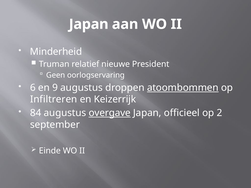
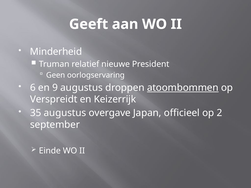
Japan: Japan -> Geeft (89, 24)
Infiltreren: Infiltreren -> Verspreidt (54, 99)
84: 84 -> 35 (36, 113)
overgave underline: present -> none (110, 113)
